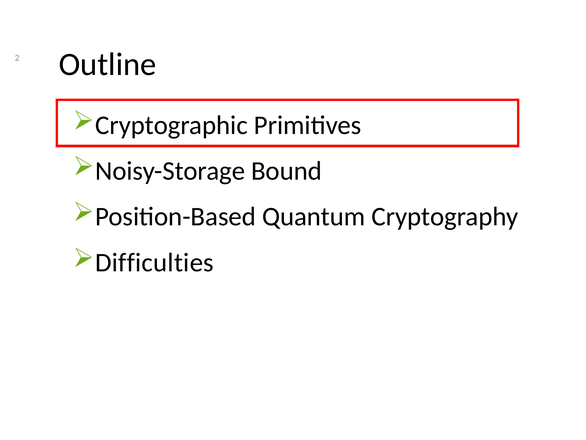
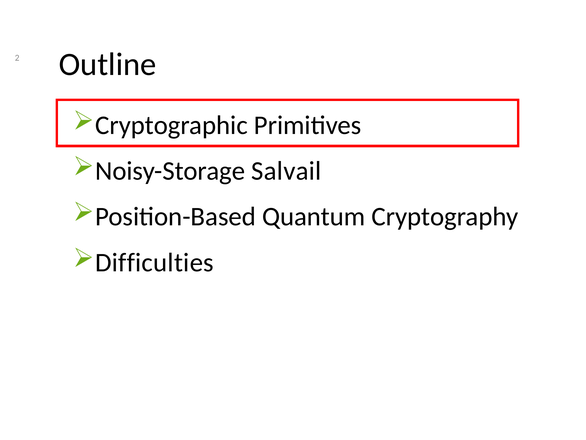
Bound: Bound -> Salvail (286, 171)
